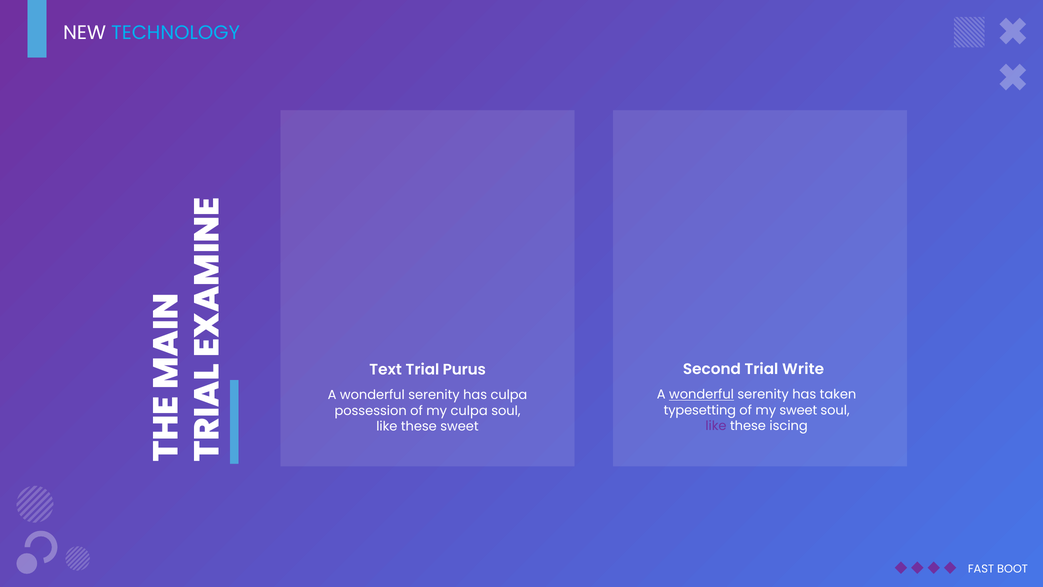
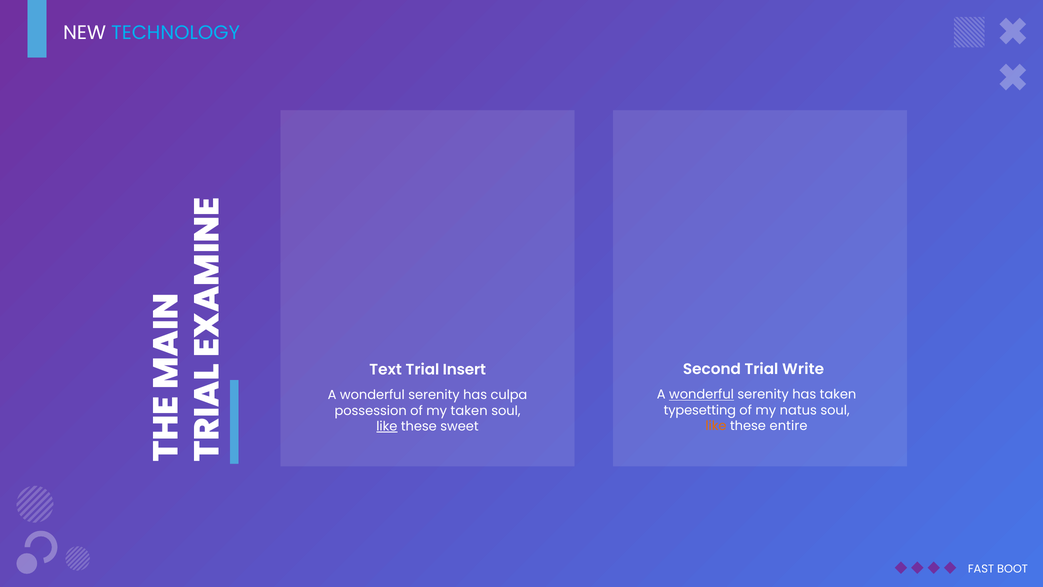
Purus: Purus -> Insert (464, 370)
my sweet: sweet -> natus (798, 410)
my culpa: culpa -> taken (469, 411)
like colour: purple -> orange (716, 426)
iscing: iscing -> entire (789, 426)
like underline: none -> present (387, 426)
